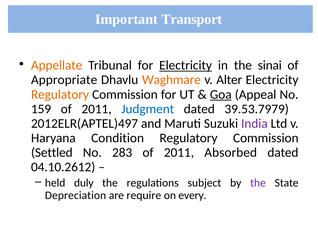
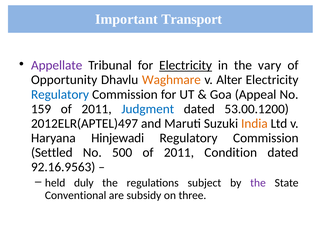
Appellate colour: orange -> purple (57, 65)
sinai: sinai -> vary (270, 65)
Appropriate: Appropriate -> Opportunity (64, 80)
Regulatory colour: orange -> blue (60, 95)
Goa underline: present -> none (221, 95)
39.53.7979: 39.53.7979 -> 53.00.1200 (257, 109)
India colour: purple -> orange (254, 124)
Condition: Condition -> Hinjewadi (118, 138)
283: 283 -> 500 (122, 153)
Absorbed: Absorbed -> Condition (231, 153)
04.10.2612: 04.10.2612 -> 92.16.9563 (63, 167)
Depreciation: Depreciation -> Conventional (76, 196)
require: require -> subsidy (144, 196)
every: every -> three (192, 196)
